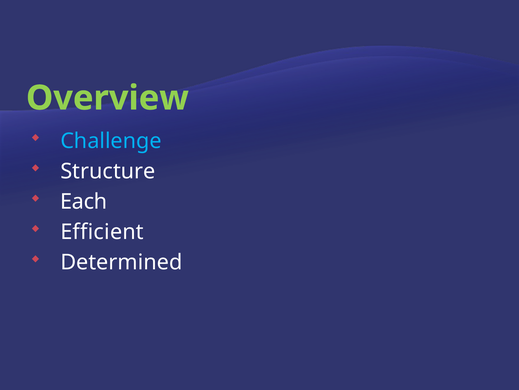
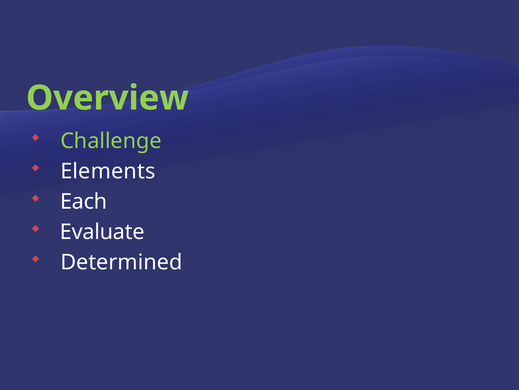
Challenge colour: light blue -> light green (111, 141)
Structure: Structure -> Elements (108, 171)
Efficient: Efficient -> Evaluate (102, 232)
